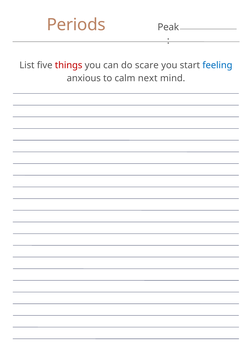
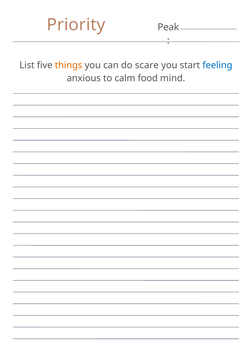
Periods: Periods -> Priority (76, 25)
things colour: red -> orange (69, 65)
next: next -> food (148, 78)
